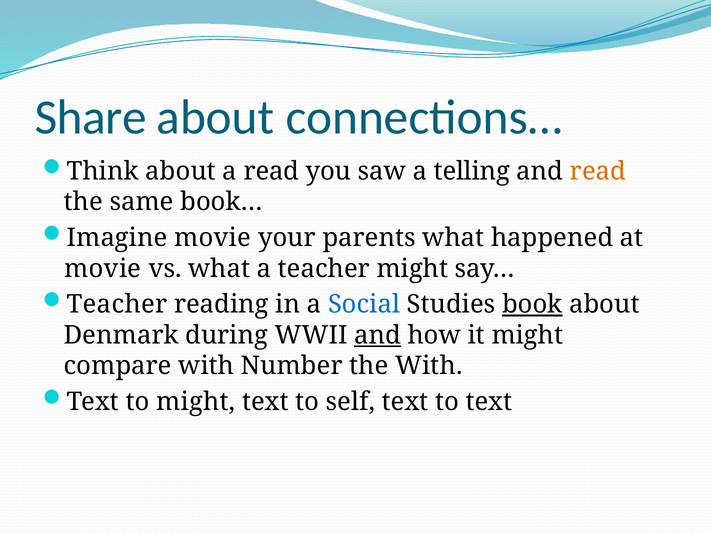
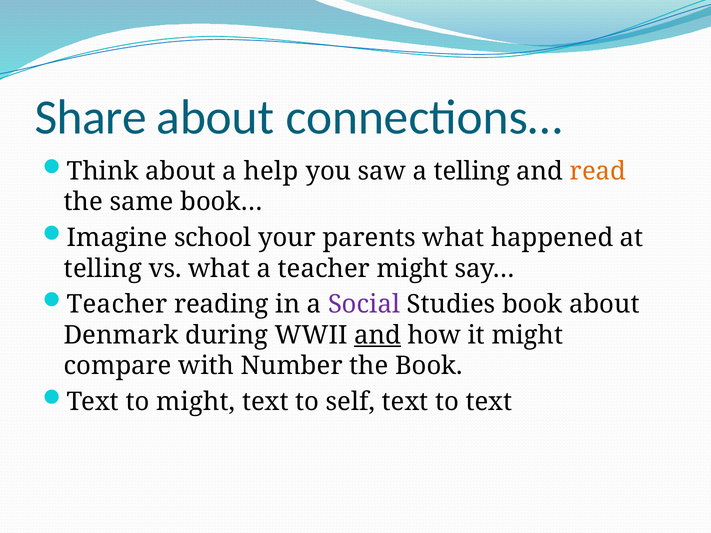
a read: read -> help (271, 171)
Imagine movie: movie -> school (213, 238)
movie: movie -> telling (103, 269)
Social colour: blue -> purple (364, 305)
book underline: present -> none (532, 305)
the With: With -> Book (429, 366)
